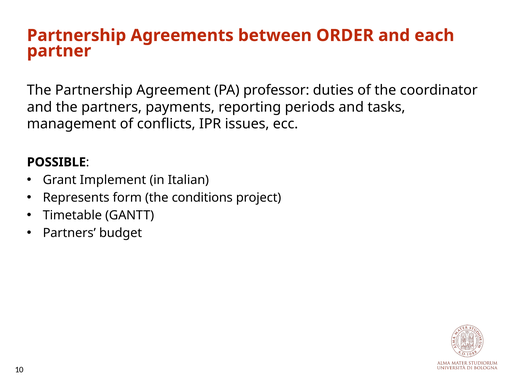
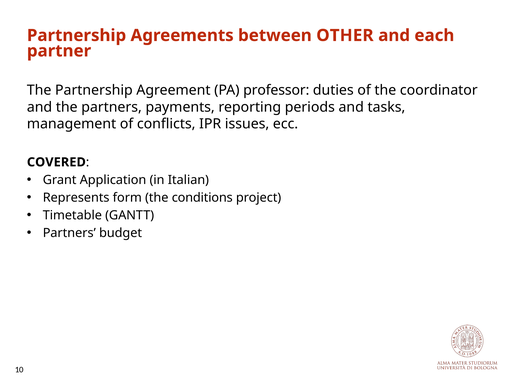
ORDER: ORDER -> OTHER (345, 35)
POSSIBLE: POSSIBLE -> COVERED (56, 162)
Implement: Implement -> Application (113, 180)
